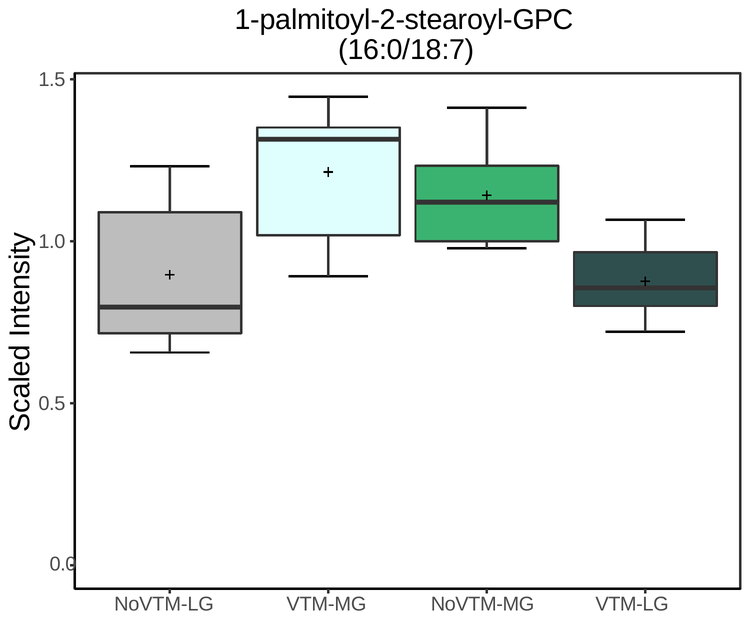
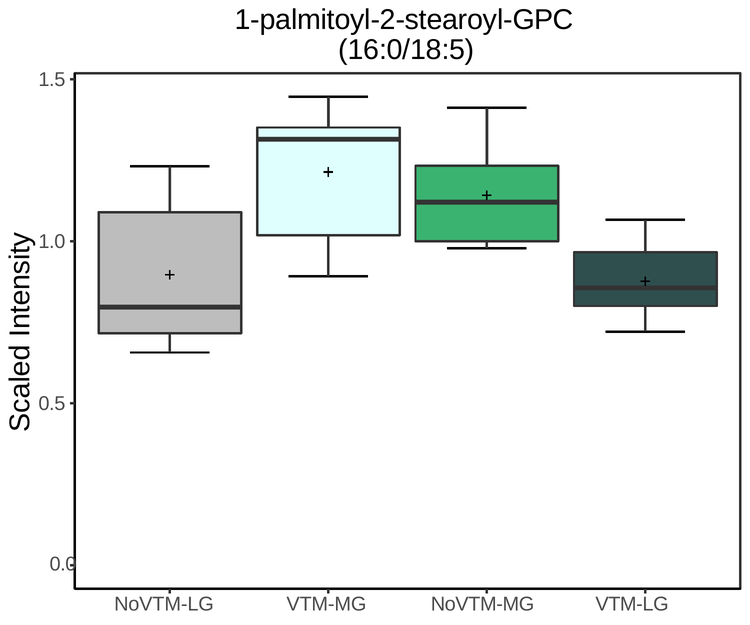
16:0/18:7: 16:0/18:7 -> 16:0/18:5 (406, 50)
